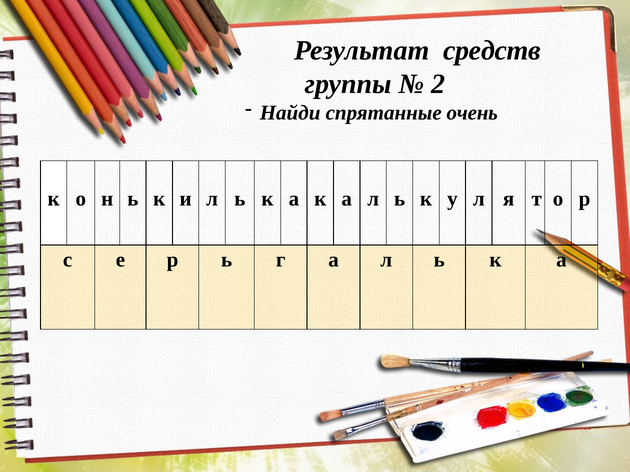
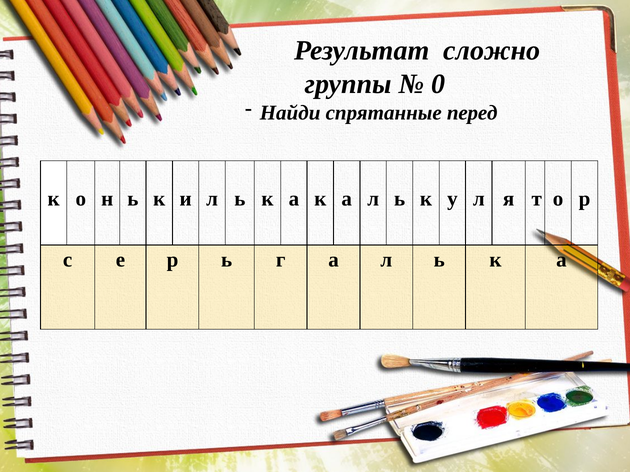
средств: средств -> сложно (492, 50)
2: 2 -> 0 (438, 84)
очень: очень -> перед (472, 113)
